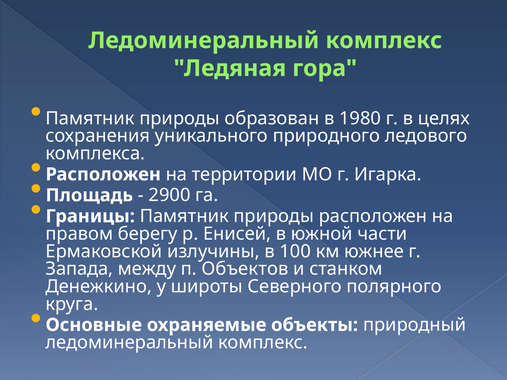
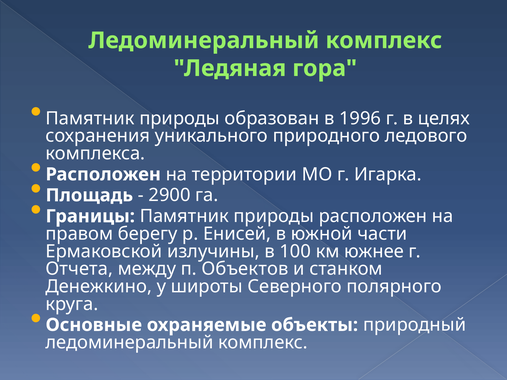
1980: 1980 -> 1996 (360, 118)
Запада: Запада -> Отчета (79, 269)
